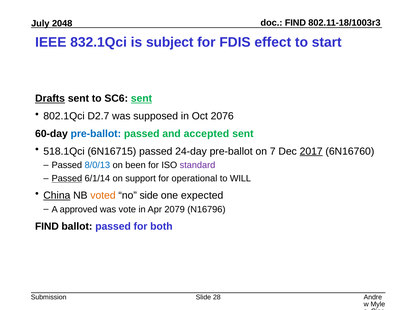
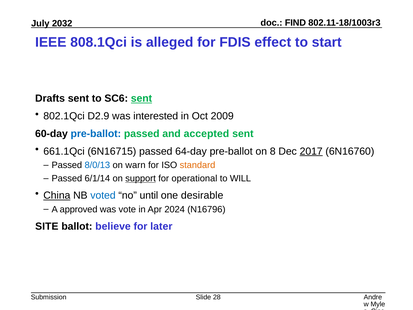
2048: 2048 -> 2032 (62, 23)
832.1Qci: 832.1Qci -> 808.1Qci (99, 42)
subject: subject -> alleged (170, 42)
Drafts underline: present -> none (50, 98)
D2.7: D2.7 -> D2.9 (98, 116)
supposed: supposed -> interested (156, 116)
2076: 2076 -> 2009 (222, 116)
518.1Qci: 518.1Qci -> 661.1Qci (64, 151)
24-day: 24-day -> 64-day (191, 151)
7: 7 -> 8 (273, 151)
been: been -> warn (135, 165)
standard colour: purple -> orange (197, 165)
Passed underline: present -> none (67, 178)
support underline: none -> present (141, 178)
voted colour: orange -> blue (103, 195)
side: side -> until (149, 195)
expected: expected -> desirable (202, 195)
2079: 2079 -> 2024 (175, 209)
FIND: FIND -> SITE (47, 226)
ballot passed: passed -> believe (113, 226)
both: both -> later (161, 226)
